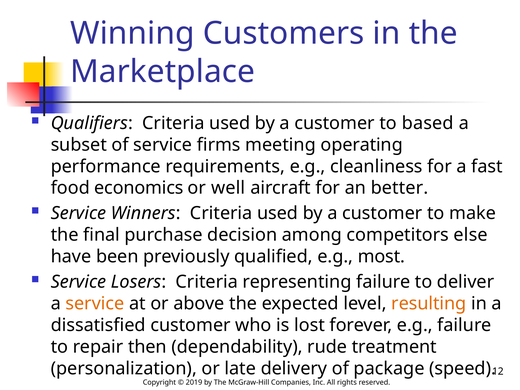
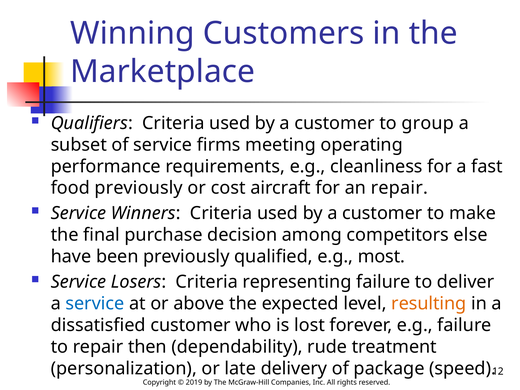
based: based -> group (428, 123)
food economics: economics -> previously (139, 188)
well: well -> cost (228, 188)
an better: better -> repair (399, 188)
service colour: orange -> blue (95, 304)
